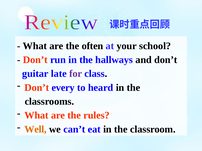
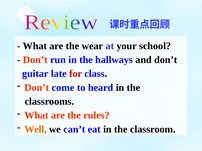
often: often -> wear (92, 46)
for colour: purple -> red (76, 74)
every: every -> come (63, 88)
